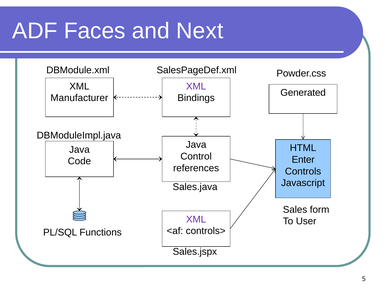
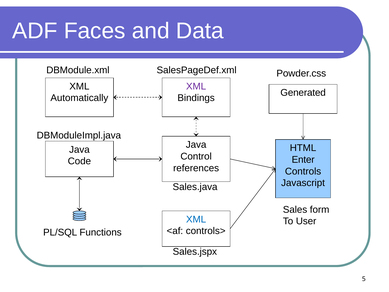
Next: Next -> Data (200, 31)
Manufacturer: Manufacturer -> Automatically (79, 98)
XML colour: purple -> blue (196, 219)
